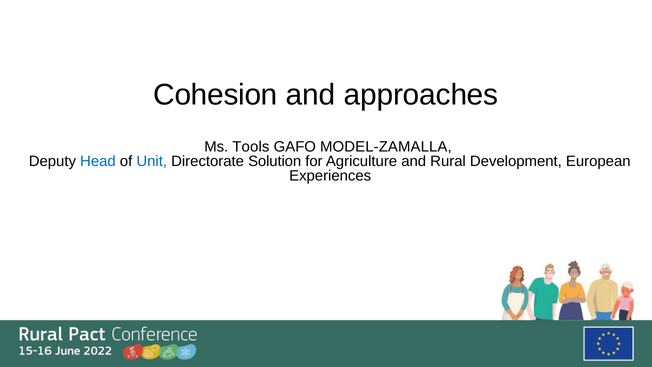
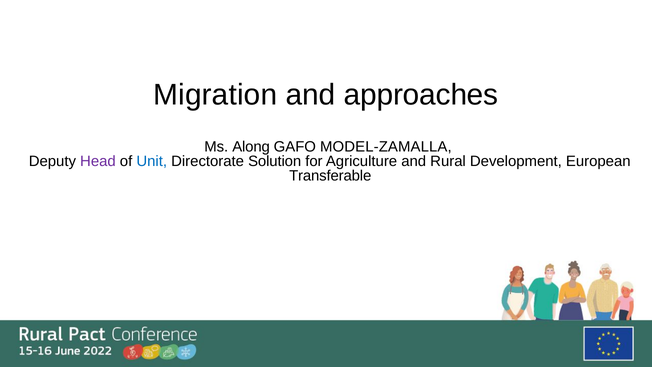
Cohesion: Cohesion -> Migration (215, 95)
Tools: Tools -> Along (251, 146)
Head colour: blue -> purple (98, 161)
Experiences: Experiences -> Transferable (330, 175)
